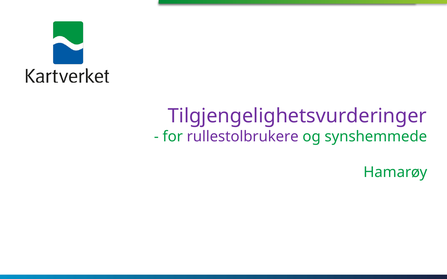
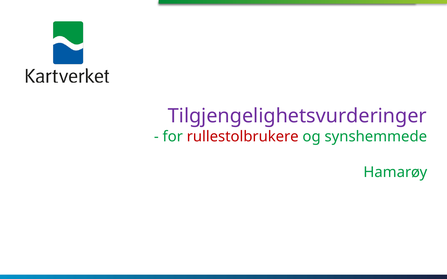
rullestolbrukere colour: purple -> red (243, 137)
